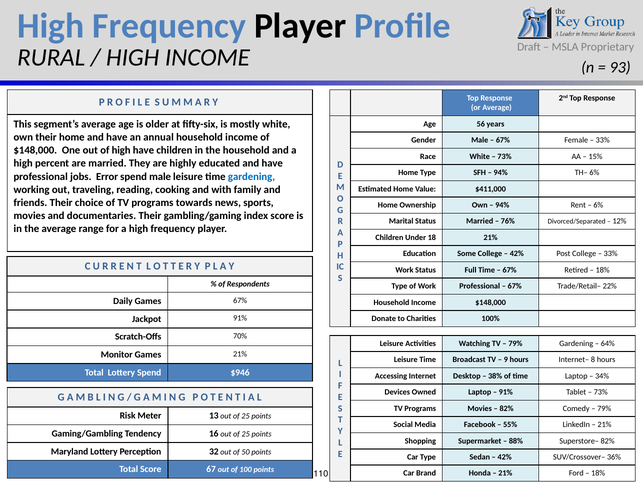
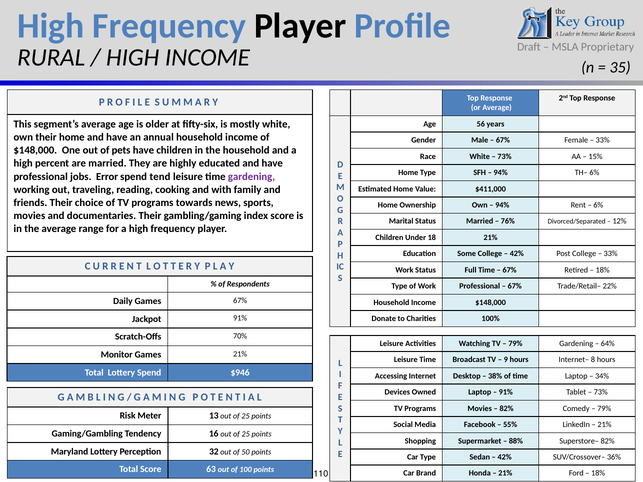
93: 93 -> 35 (620, 68)
of high: high -> pets (121, 150)
spend male: male -> tend (160, 177)
gardening colour: blue -> purple (251, 177)
67: 67 -> 63 (211, 470)
